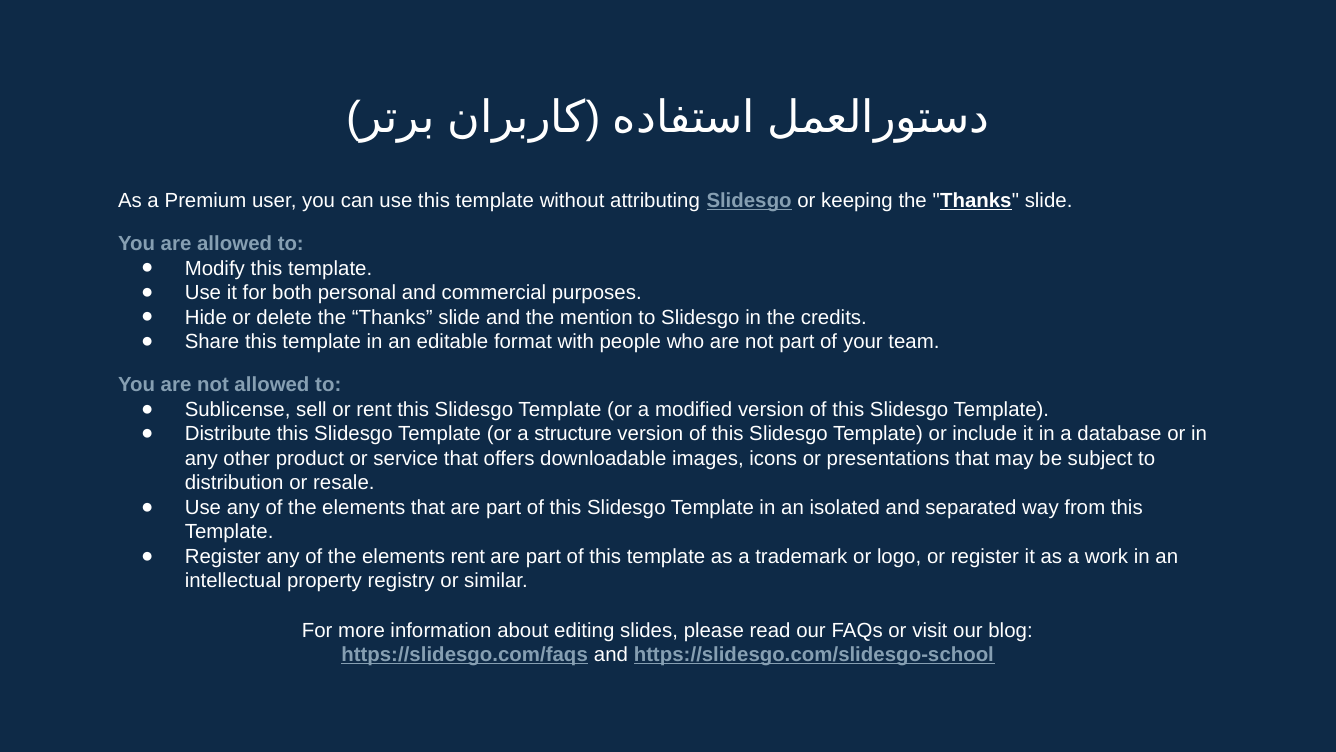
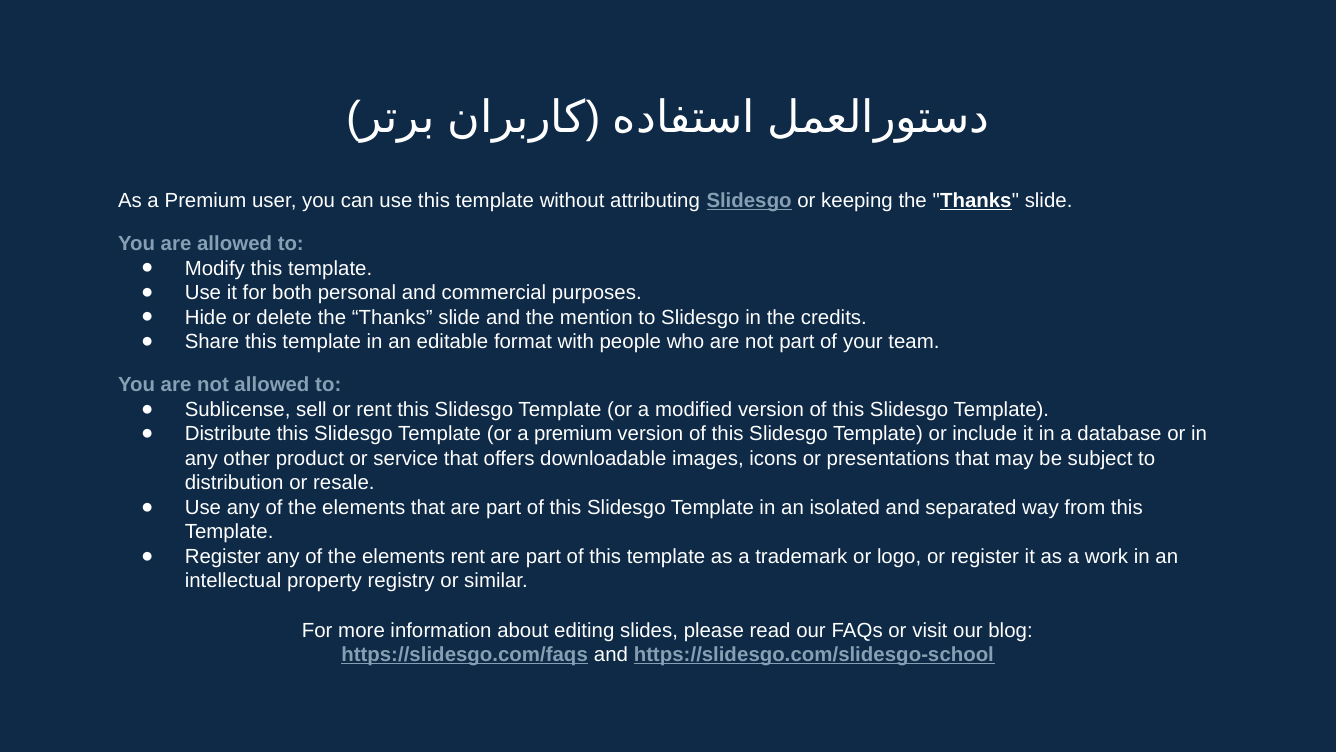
or a structure: structure -> premium (573, 434)
